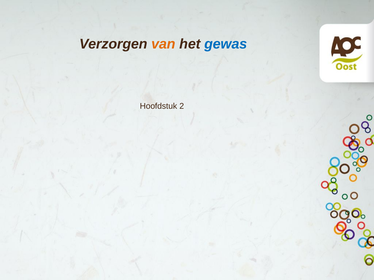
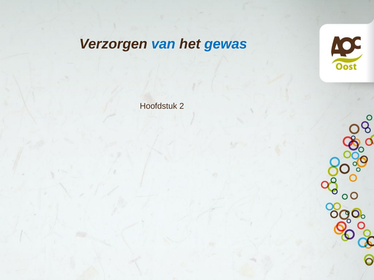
van colour: orange -> blue (163, 44)
